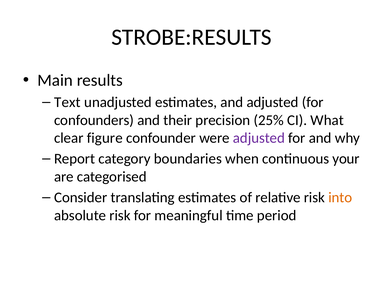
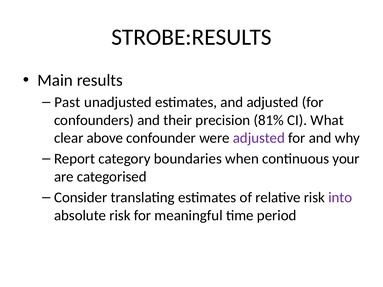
Text: Text -> Past (67, 102)
25%: 25% -> 81% (269, 120)
figure: figure -> above (105, 138)
into colour: orange -> purple (340, 198)
